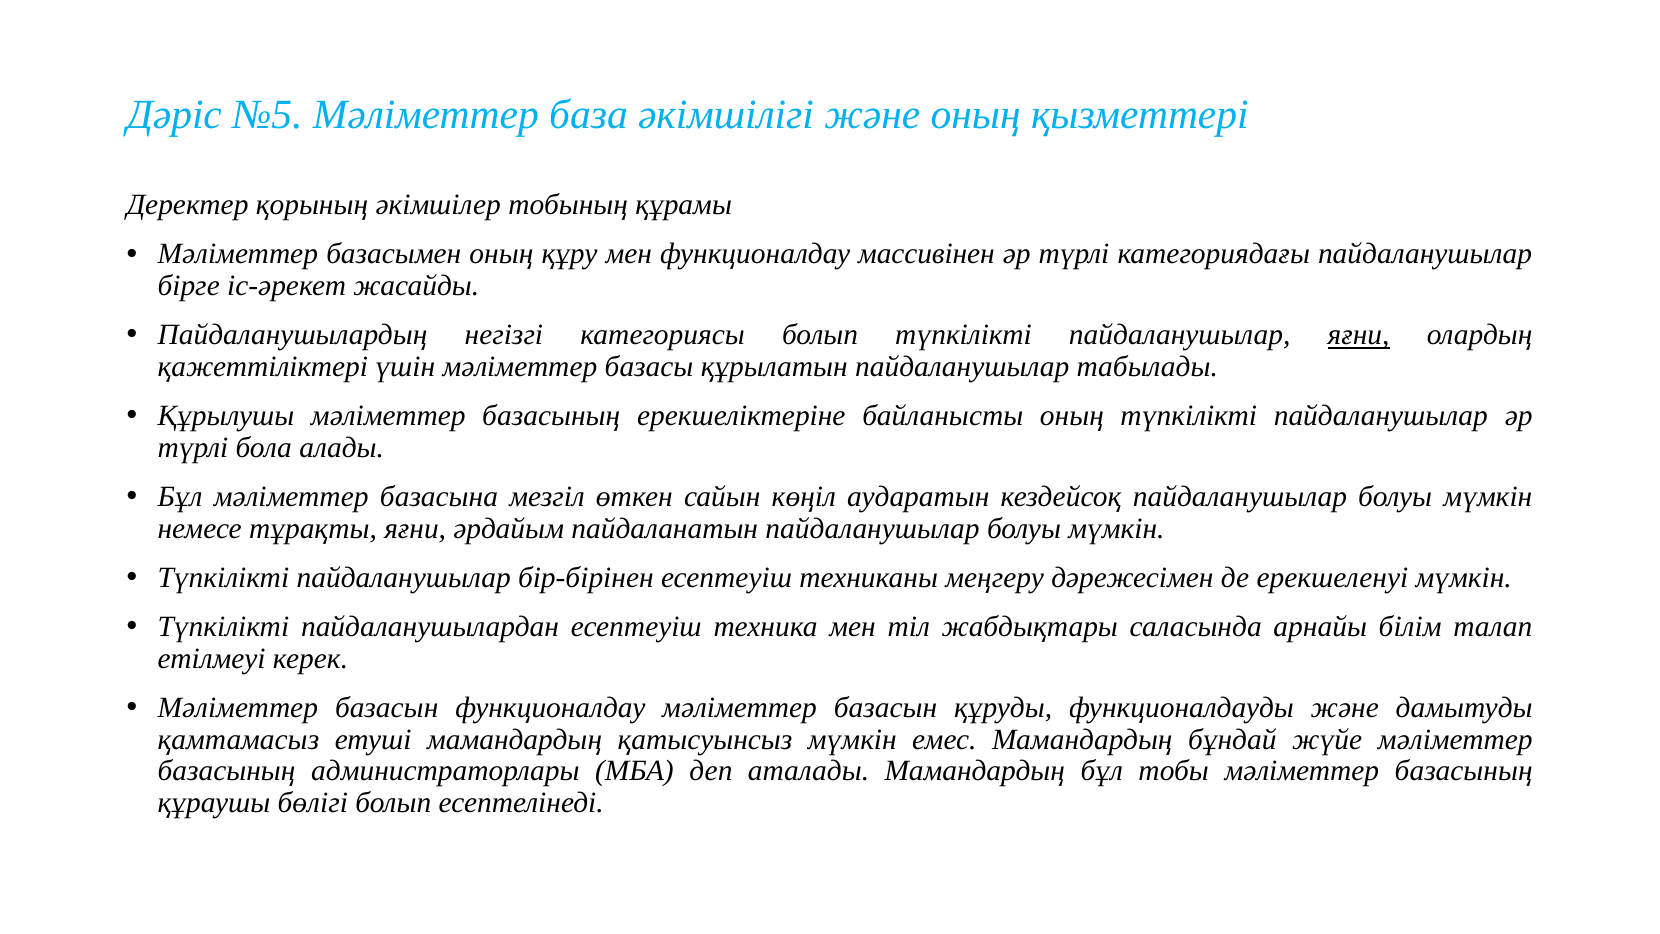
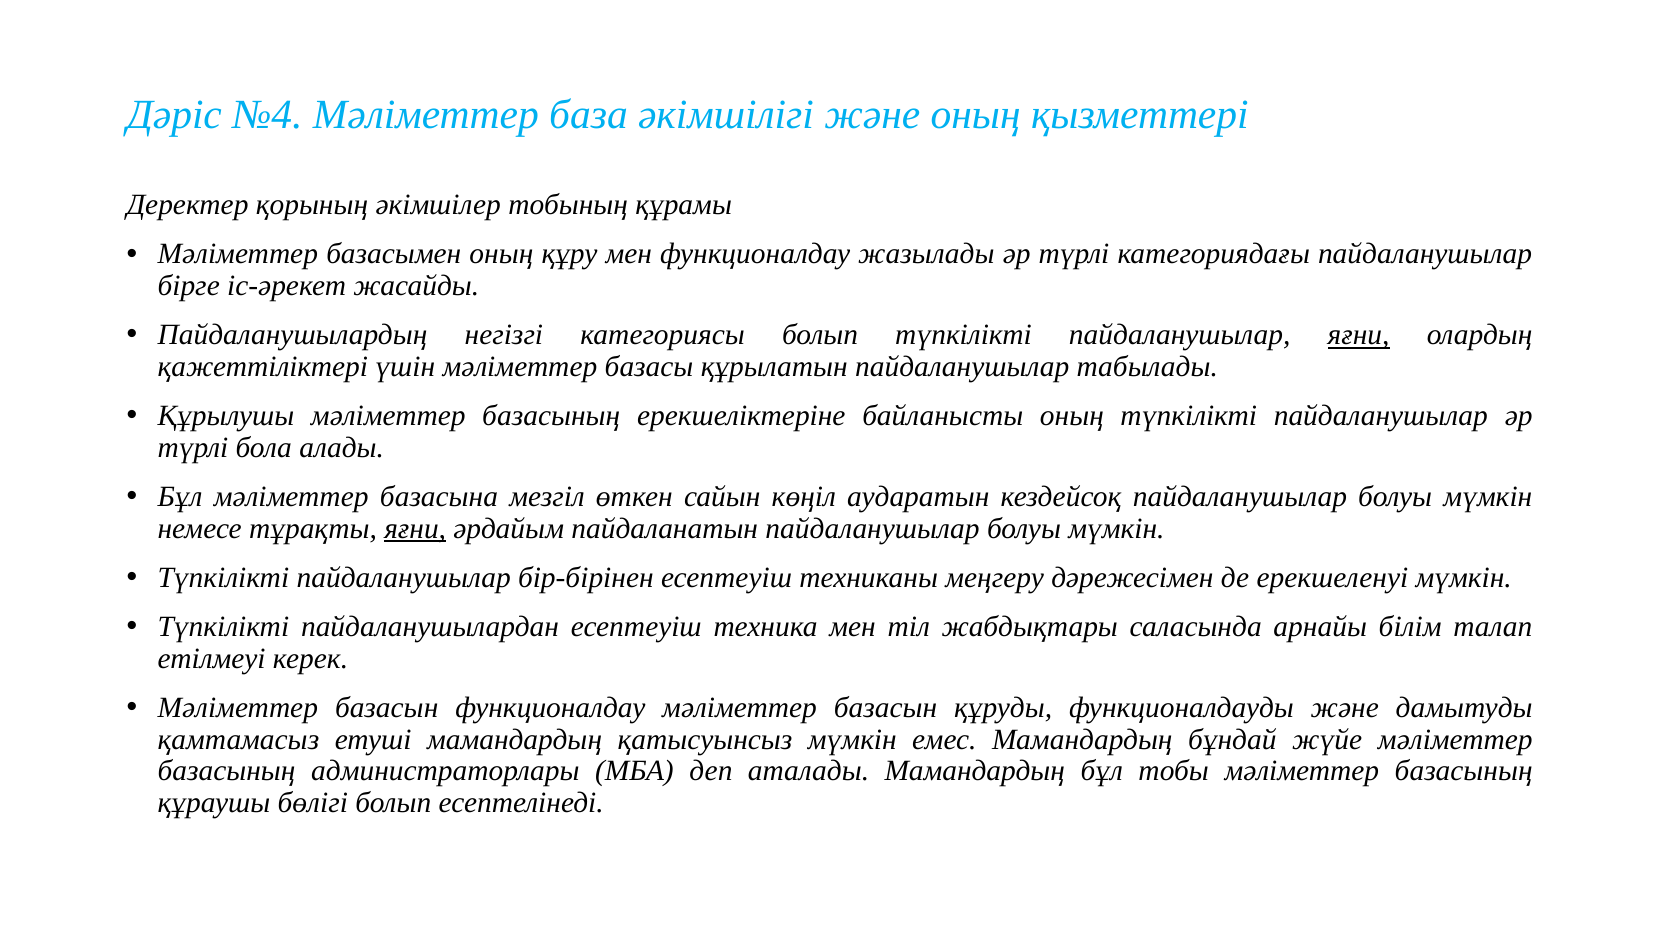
№5: №5 -> №4 (267, 115)
массивінен: массивінен -> жазылады (926, 254)
яғни underline: none -> present (415, 528)
